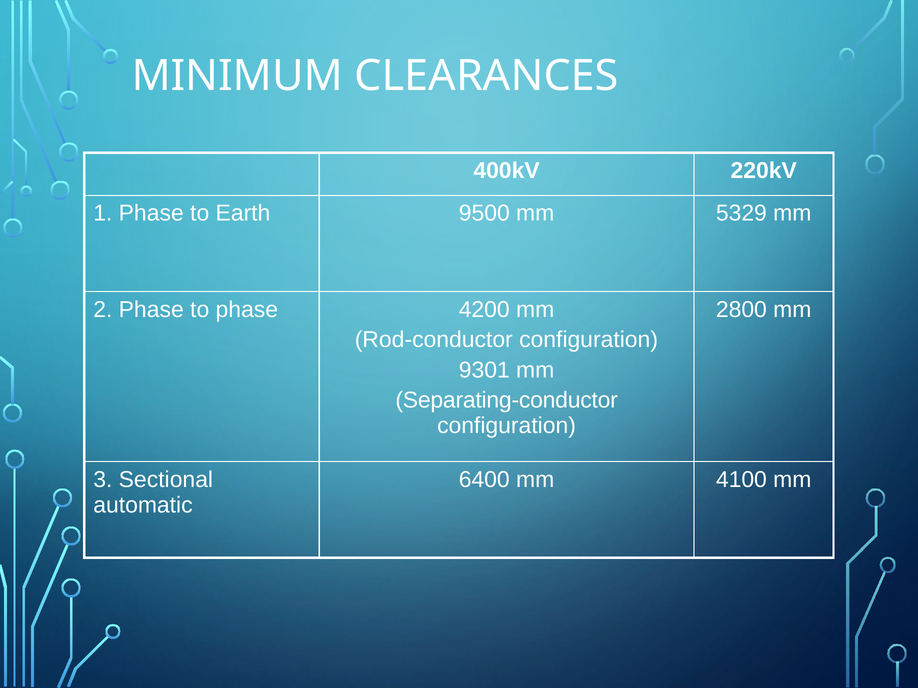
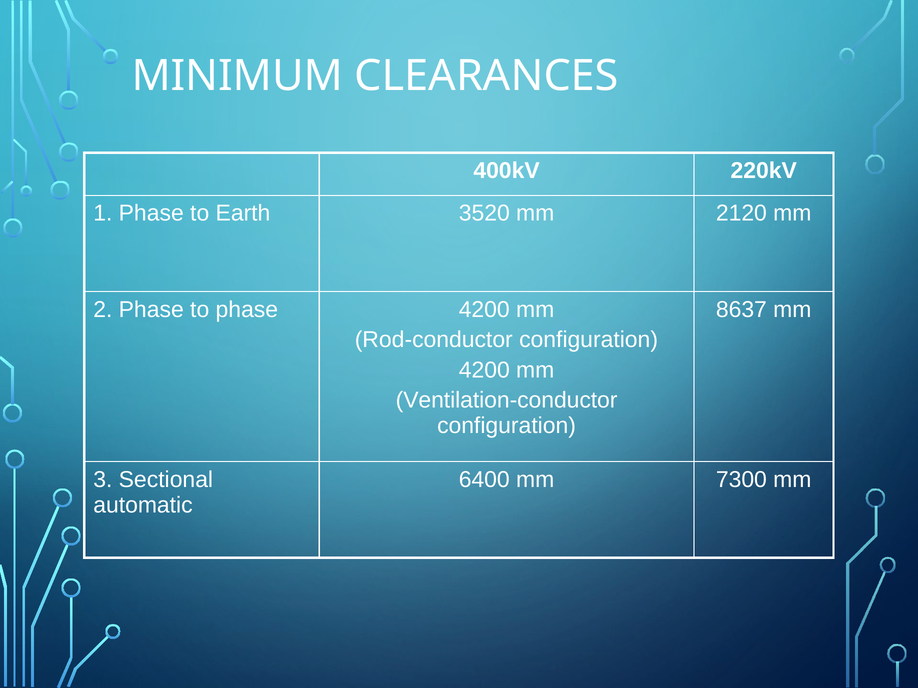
9500: 9500 -> 3520 (484, 213)
5329: 5329 -> 2120 (741, 213)
2800: 2800 -> 8637 (741, 310)
9301: 9301 -> 4200 (484, 370)
Separating-conductor: Separating-conductor -> Ventilation-conductor (507, 401)
4100: 4100 -> 7300 (741, 480)
